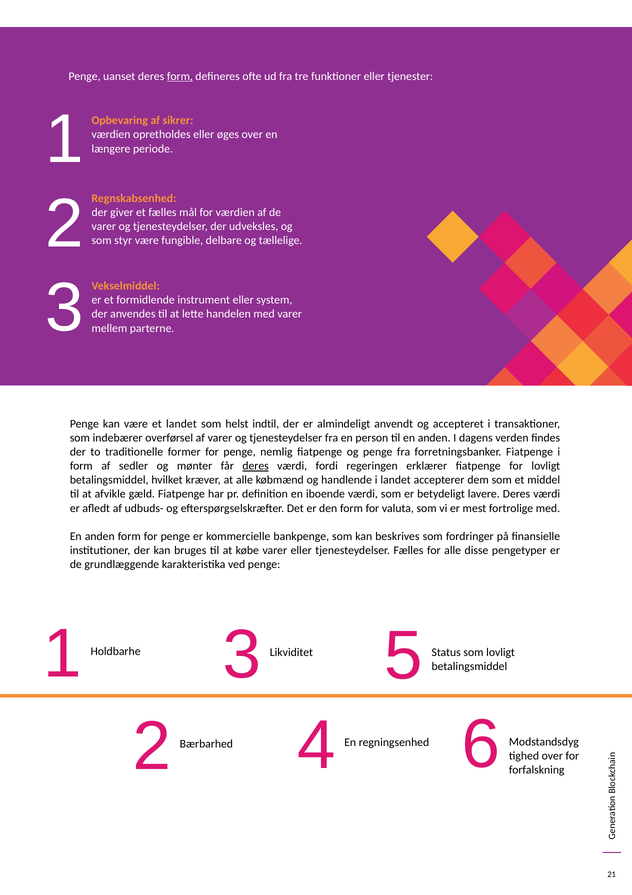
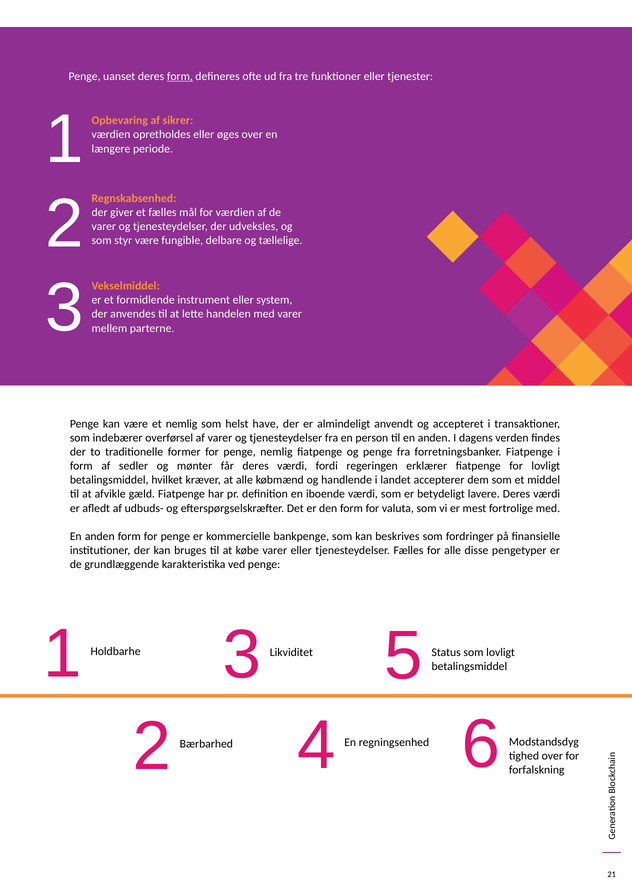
et landet: landet -> nemlig (182, 423)
indtil: indtil -> have (266, 423)
deres underline: present -> none (256, 465)
